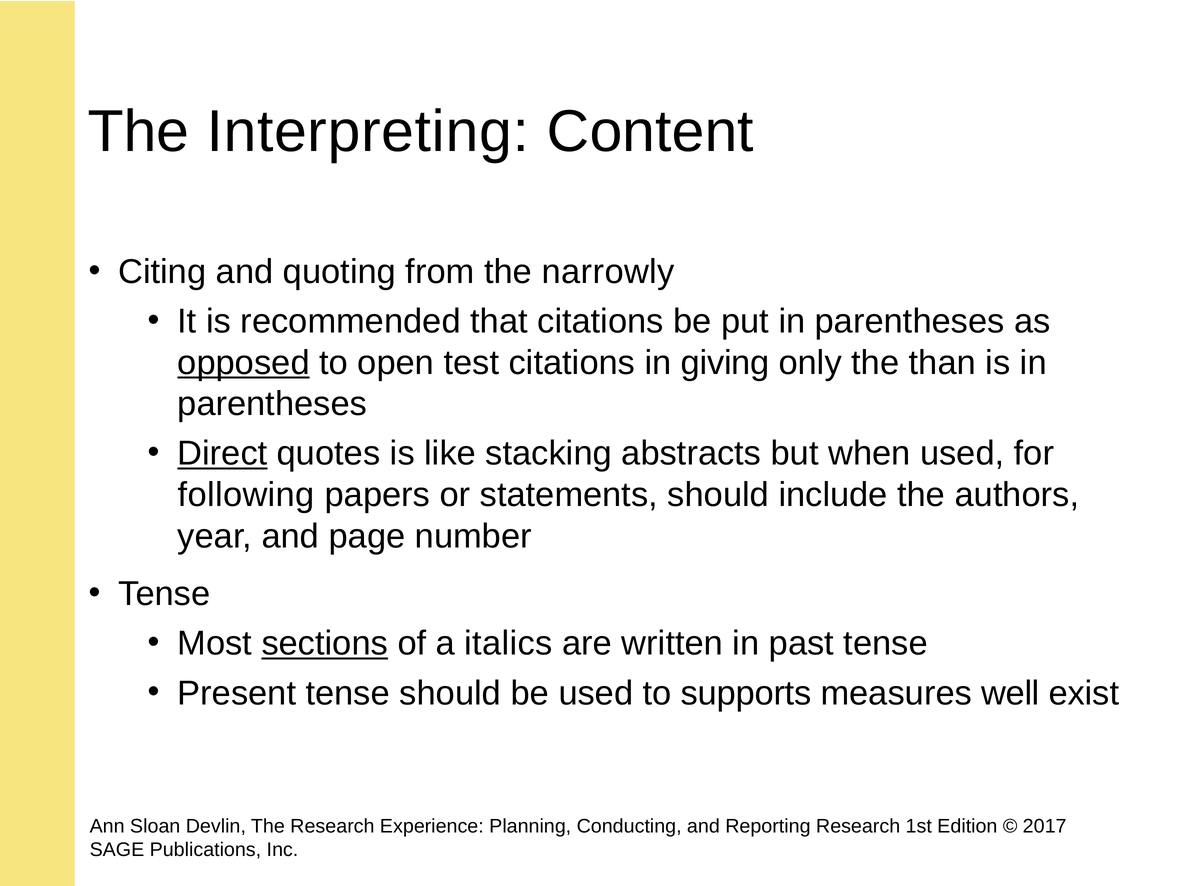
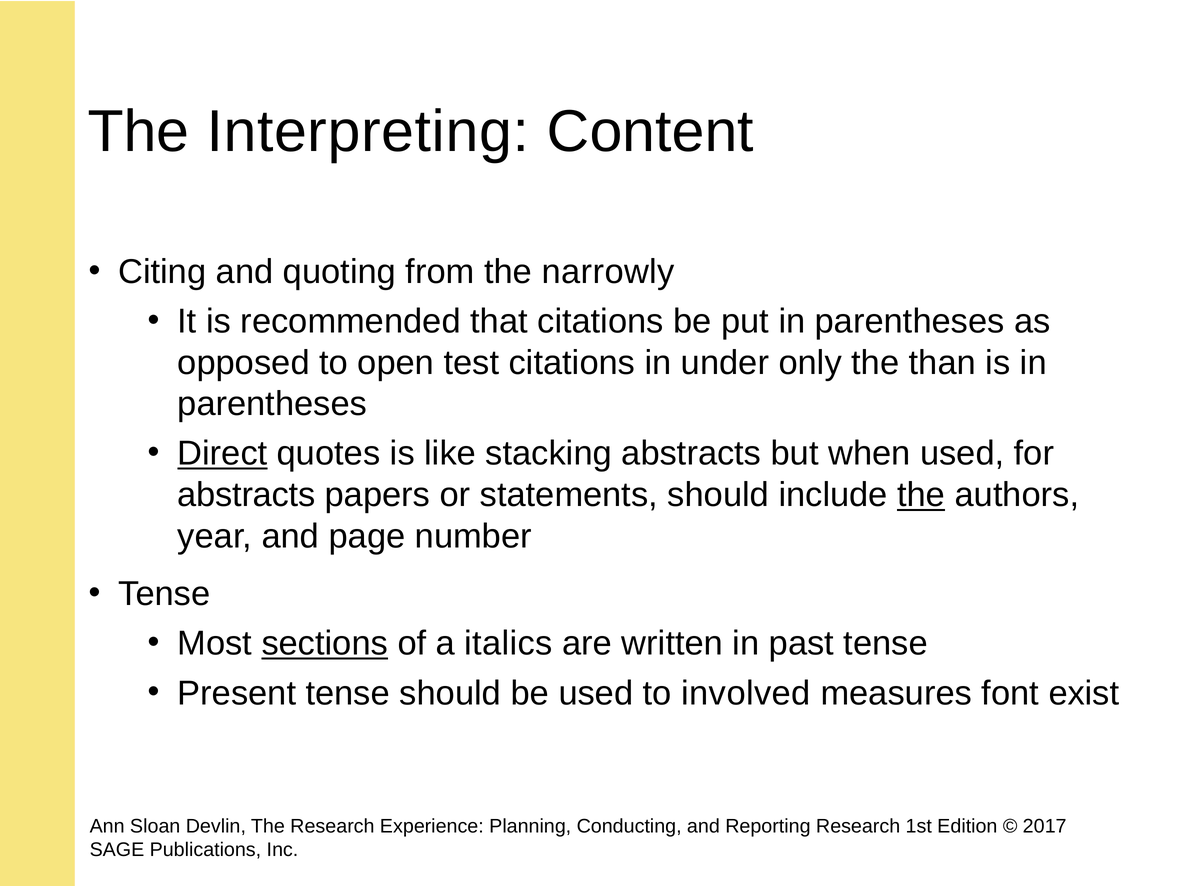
opposed underline: present -> none (244, 363)
giving: giving -> under (725, 363)
following: following -> abstracts (246, 495)
the underline: none -> present (921, 495)
supports: supports -> involved (746, 694)
well: well -> font (1010, 694)
